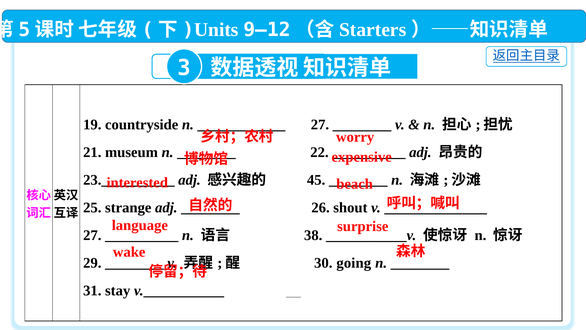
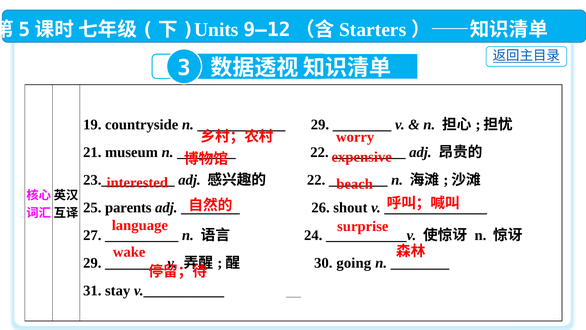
27: 27 -> 29 (320, 124)
45: 45 -> 22 (316, 180)
strange: strange -> parents (128, 207)
38: 38 -> 24 (313, 235)
